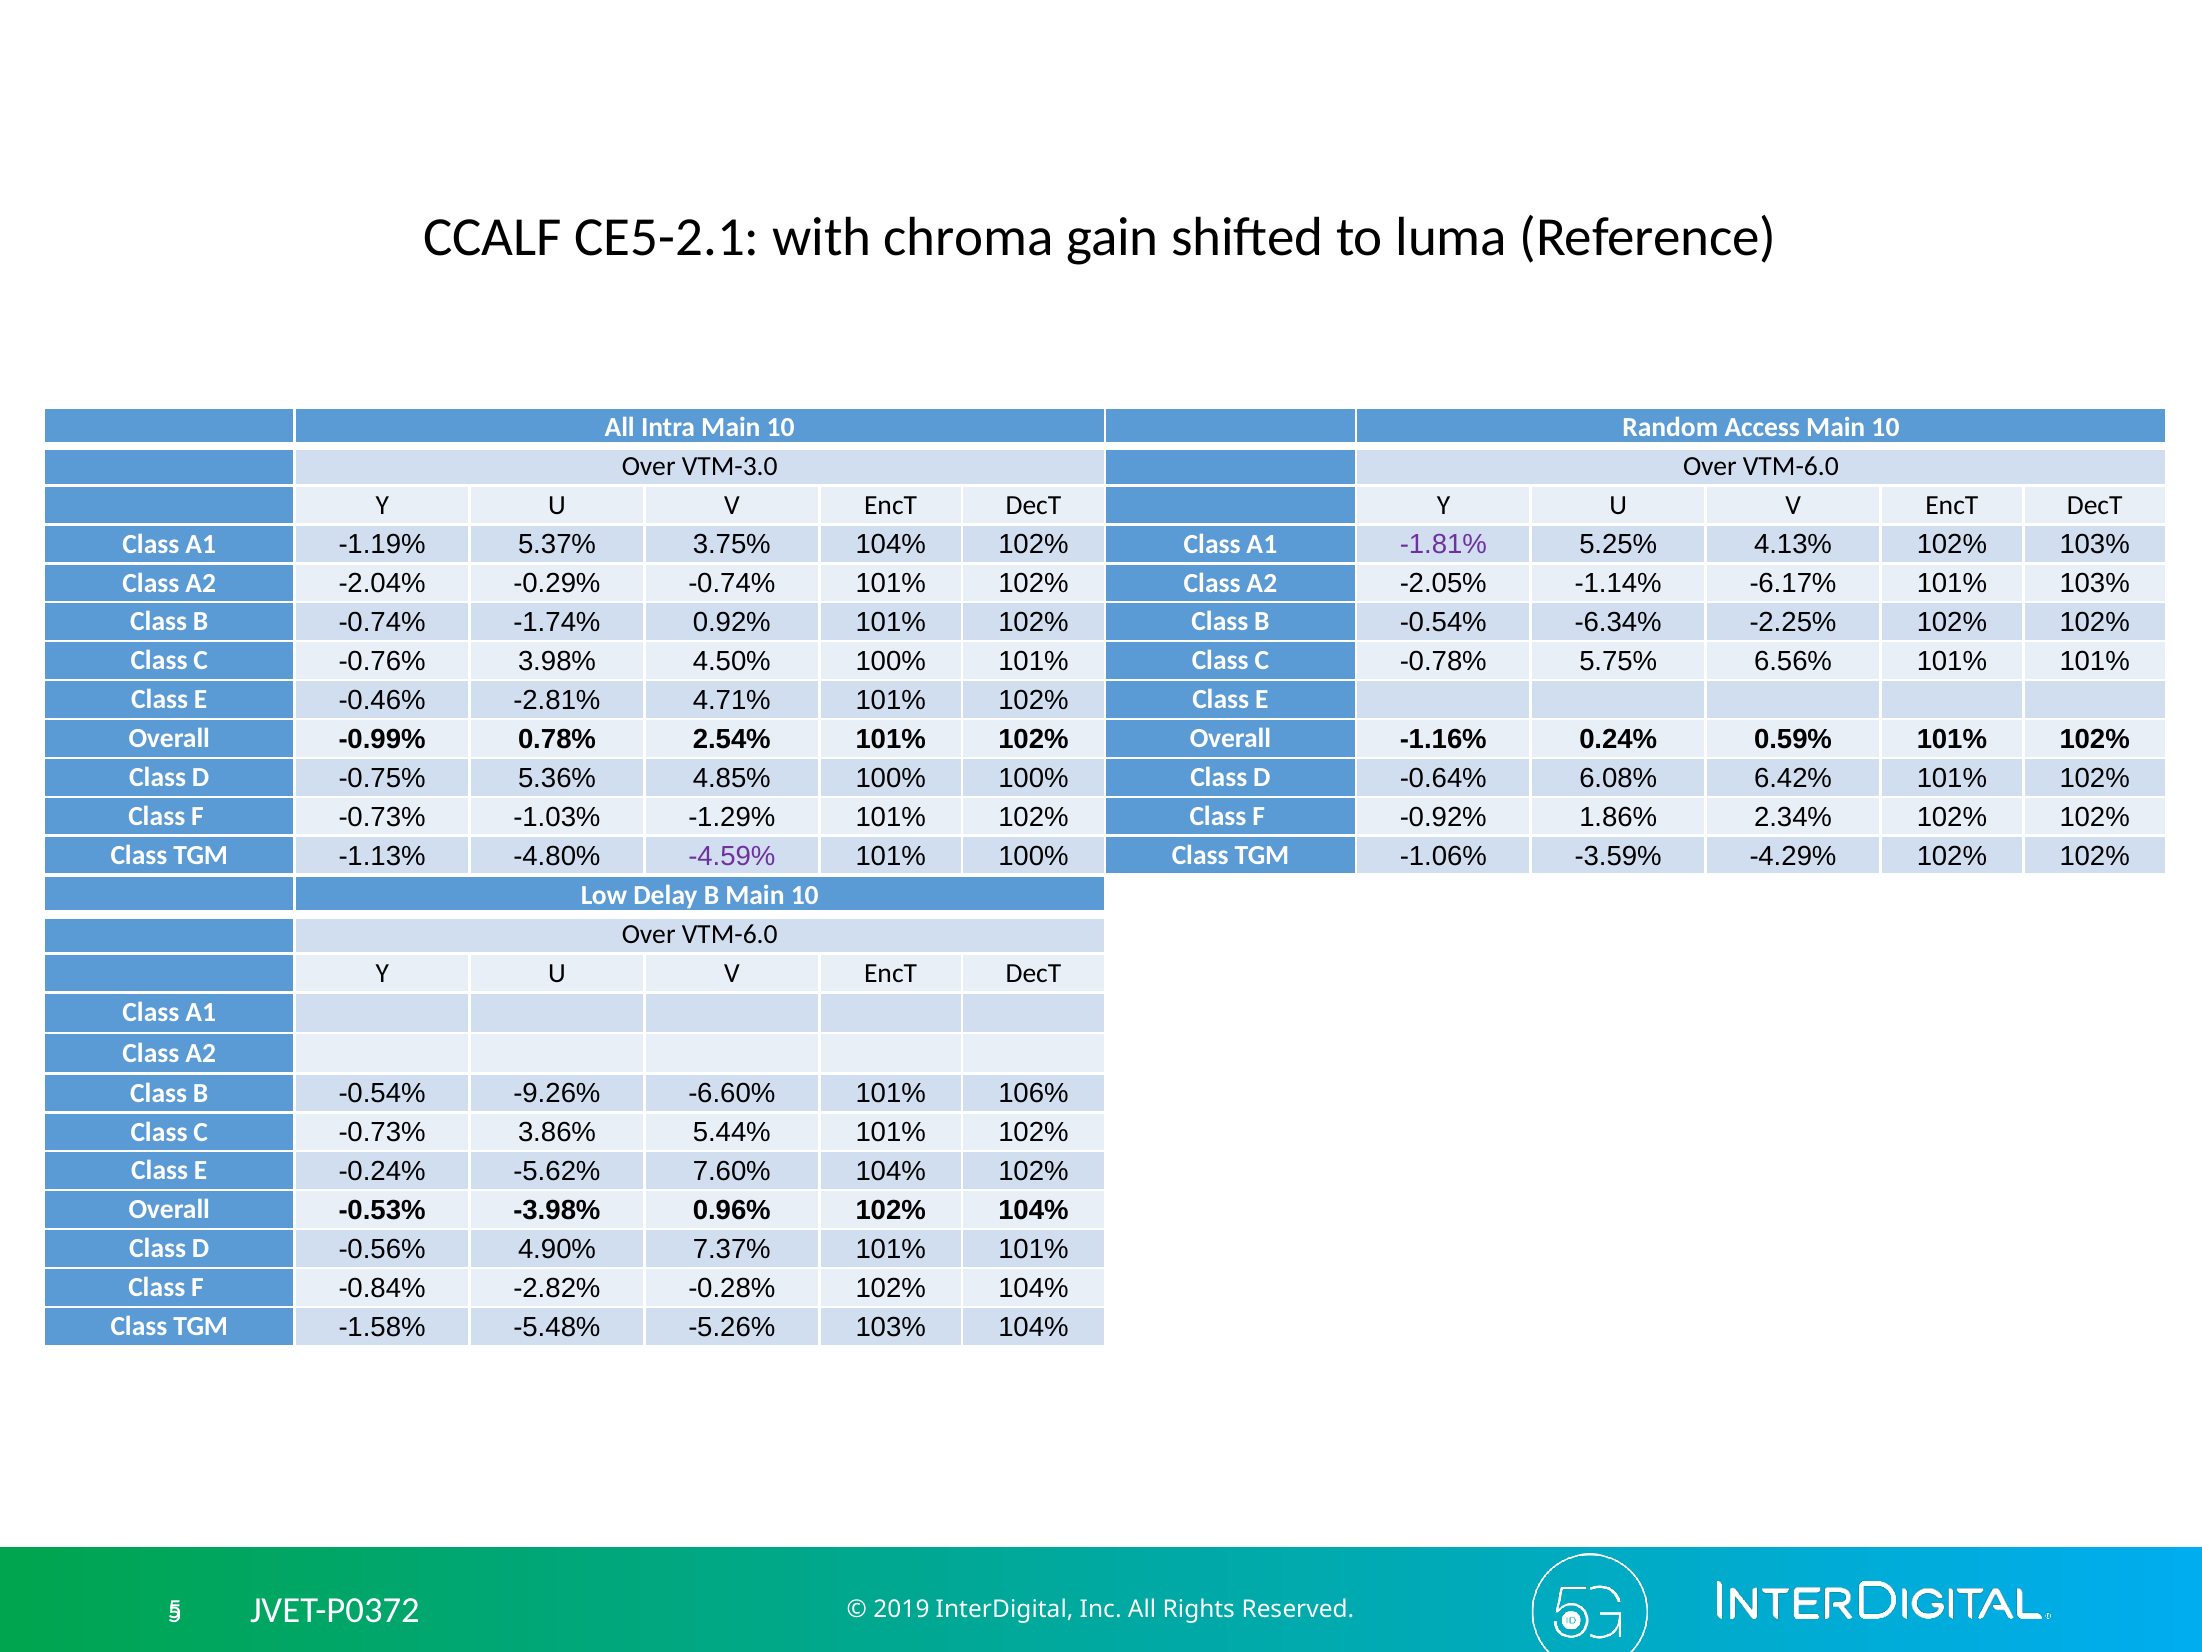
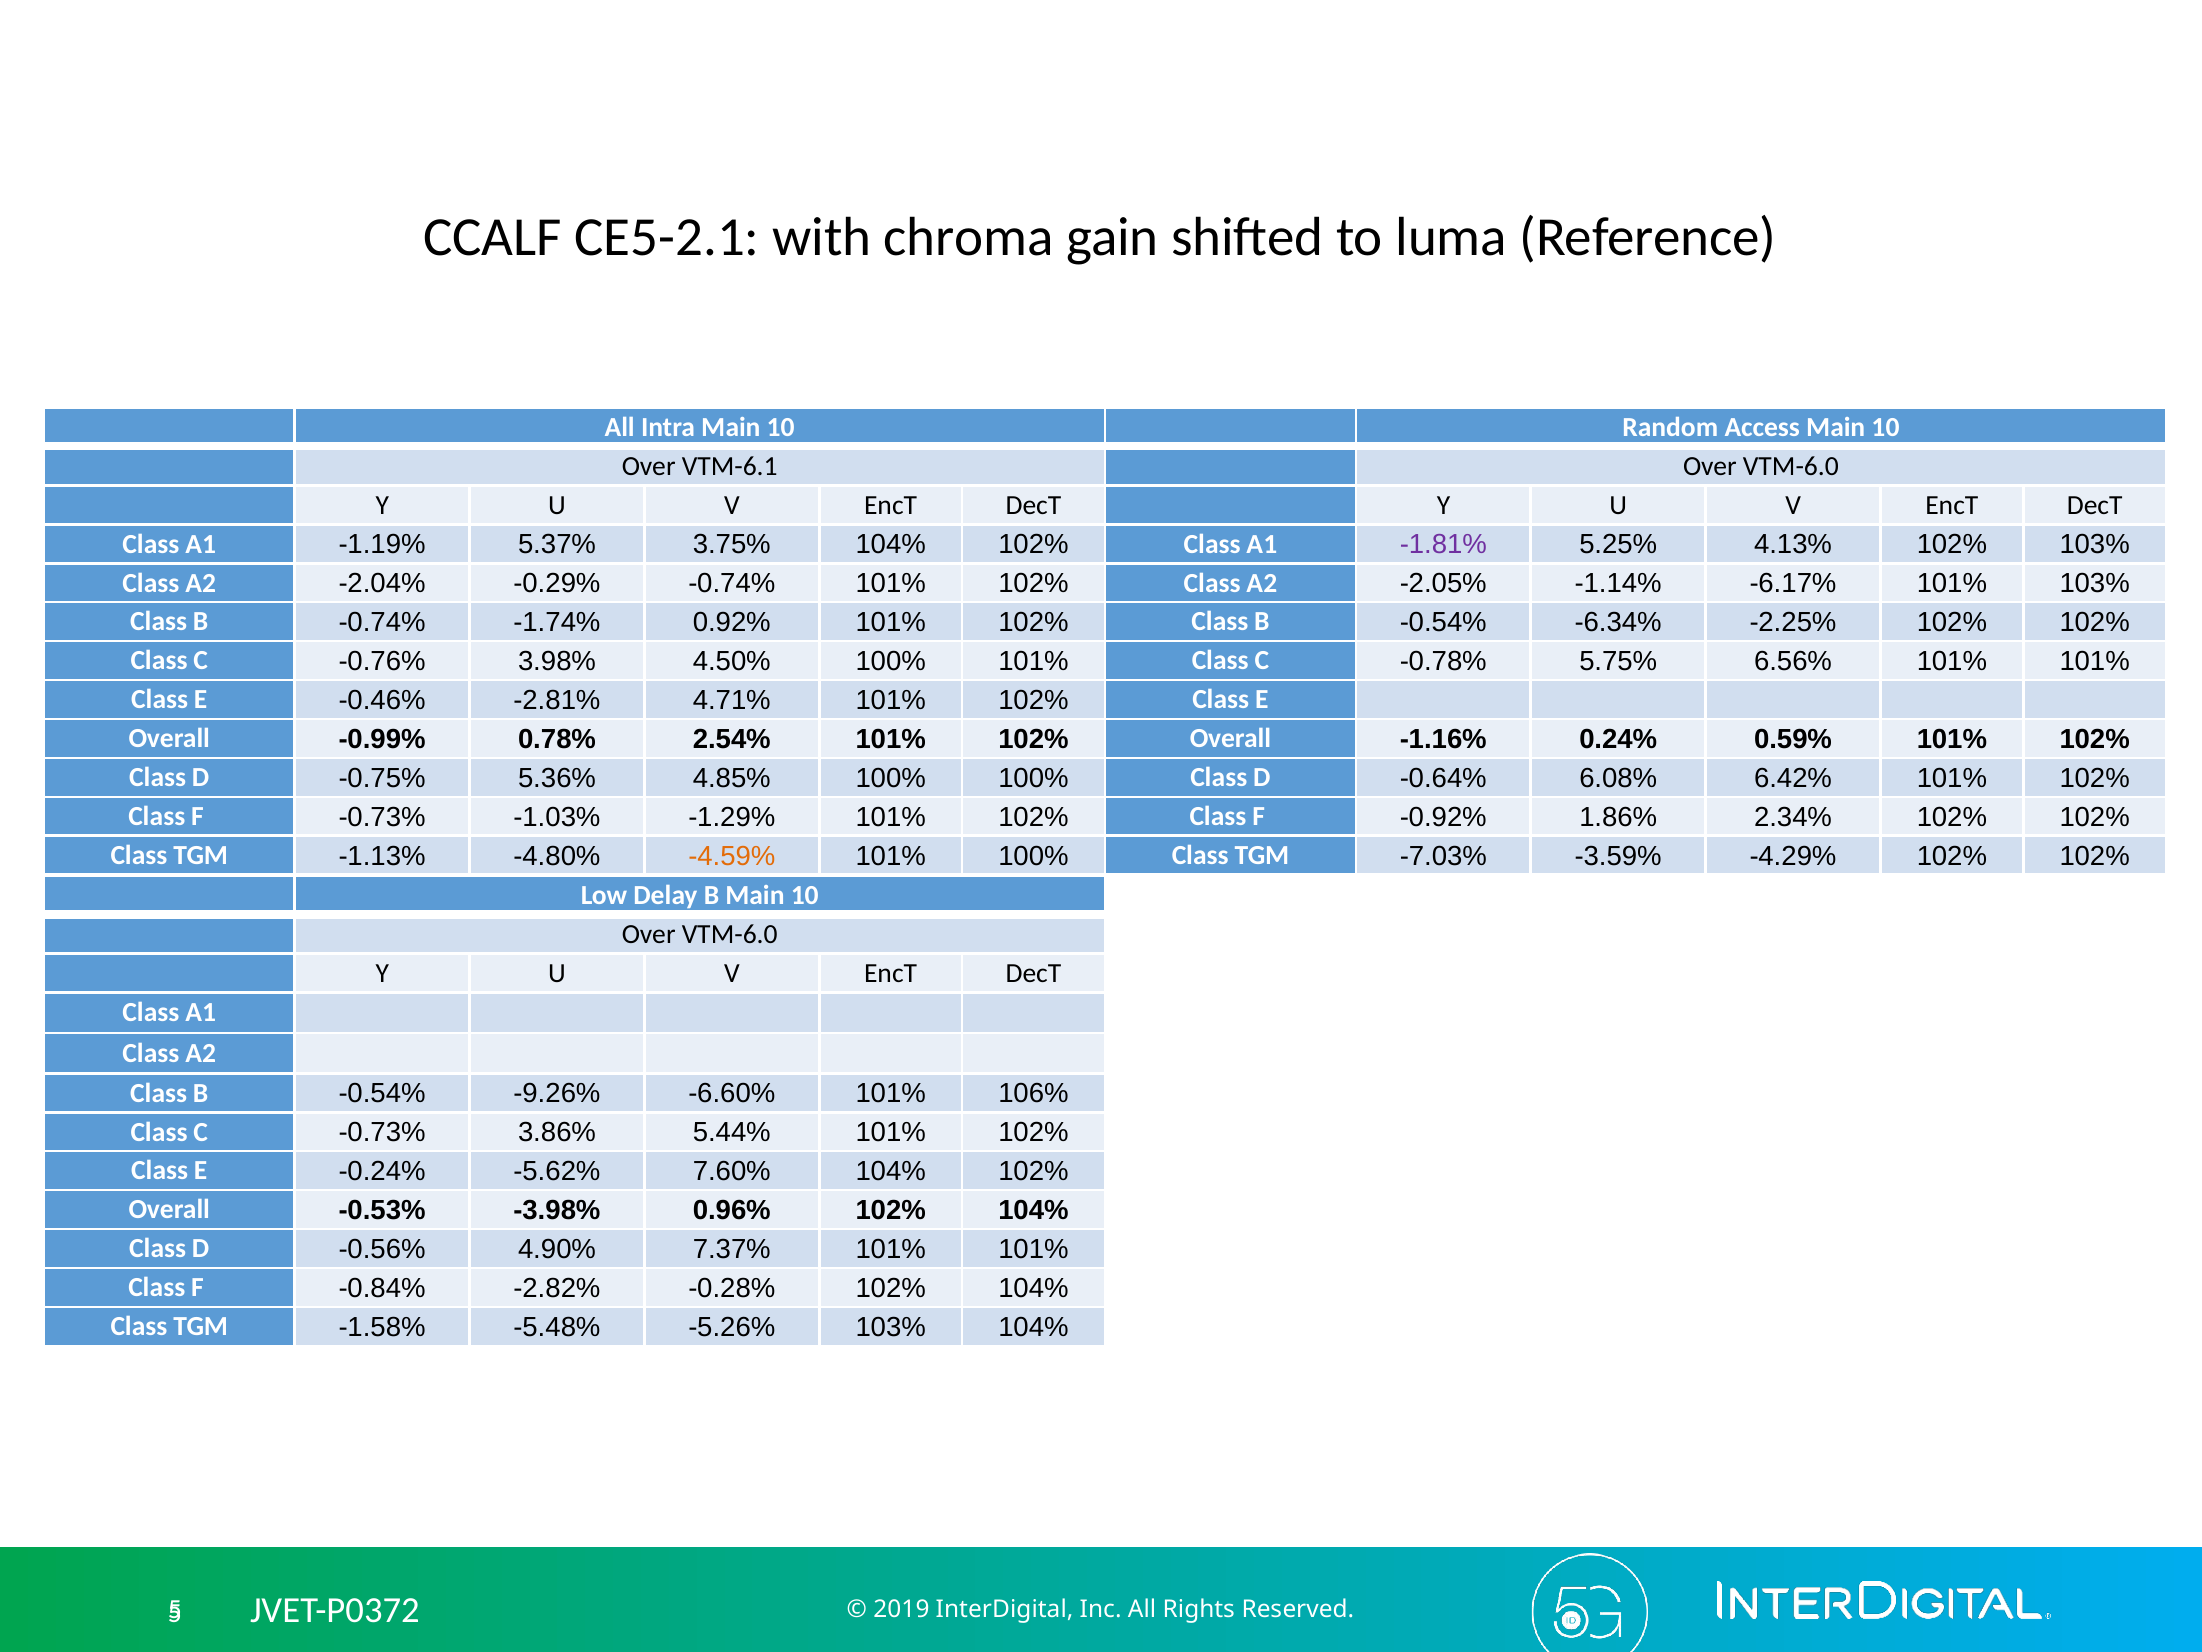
VTM-3.0: VTM-3.0 -> VTM-6.1 (730, 466)
-4.59% colour: purple -> orange (732, 856)
-1.06%: -1.06% -> -7.03% (1443, 856)
